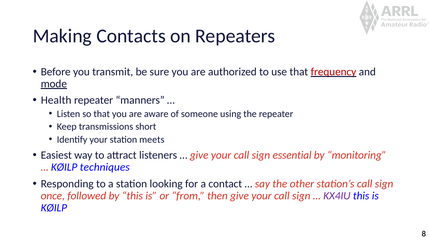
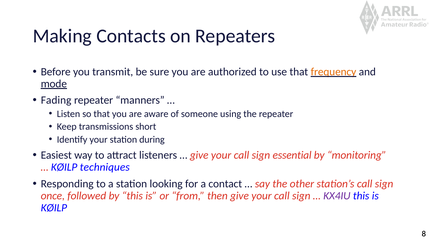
frequency colour: red -> orange (333, 72)
Health: Health -> Fading (56, 100)
meets: meets -> during (152, 140)
